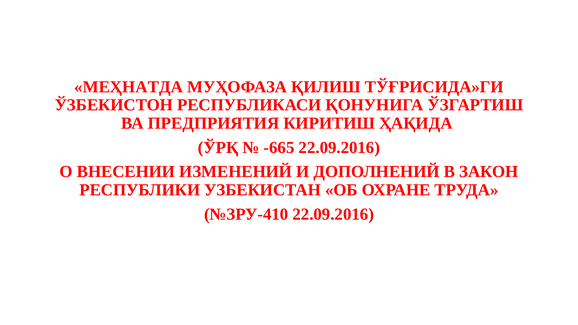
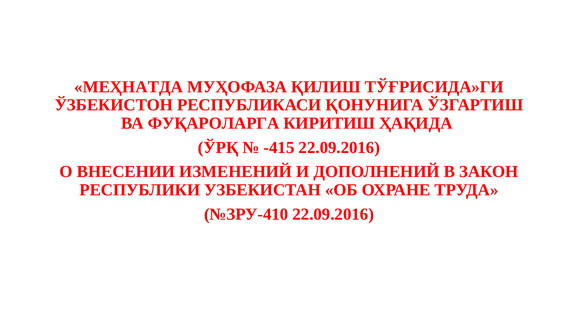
ПРЕДПРИЯТИЯ: ПРЕДПРИЯТИЯ -> ФУҚАРОЛАРГА (214, 123)
-665: -665 -> -415 (279, 148)
